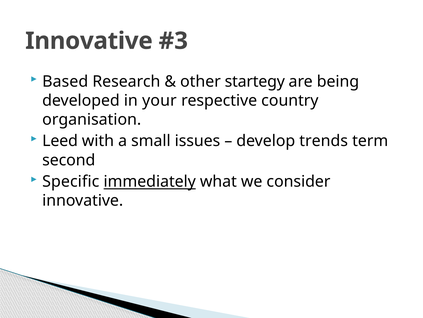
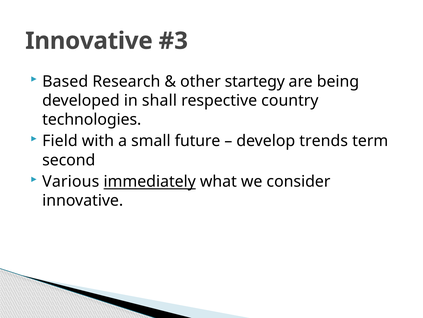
your: your -> shall (159, 100)
organisation: organisation -> technologies (92, 119)
Leed: Leed -> Field (60, 141)
issues: issues -> future (198, 141)
Specific: Specific -> Various (71, 181)
